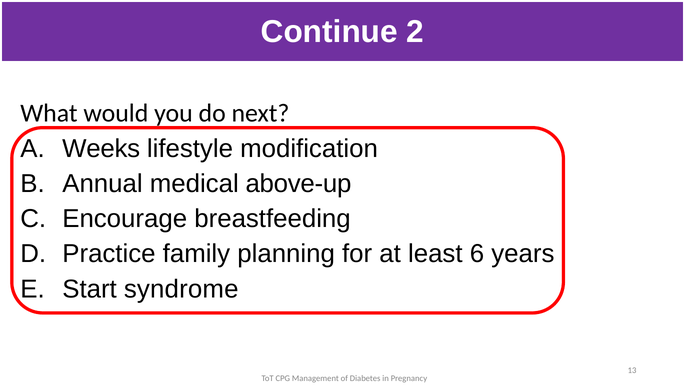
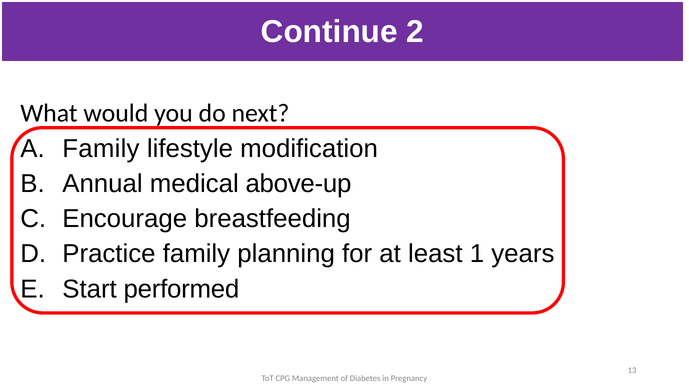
Weeks: Weeks -> Family (101, 148)
6: 6 -> 1 (477, 254)
syndrome: syndrome -> performed (181, 289)
